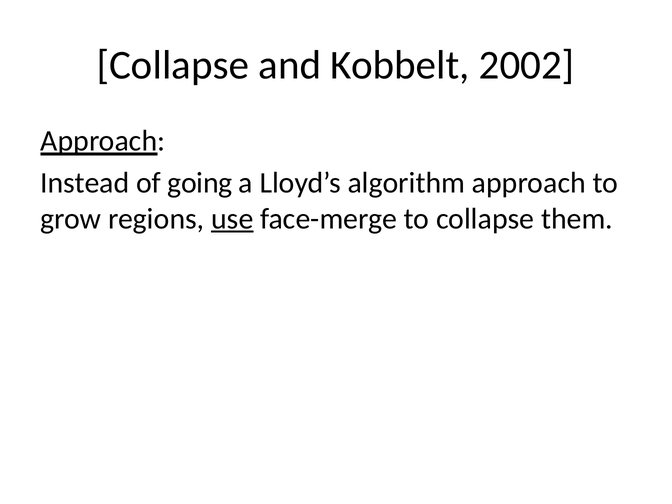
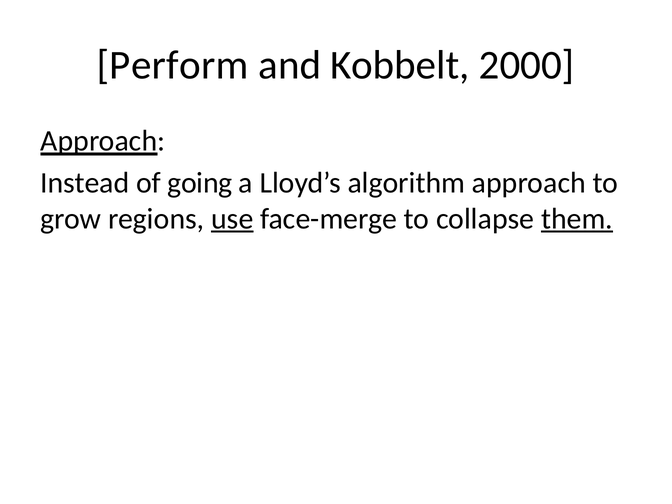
Collapse: Collapse -> Perform (173, 65)
2002: 2002 -> 2000 (527, 65)
them underline: none -> present (577, 219)
